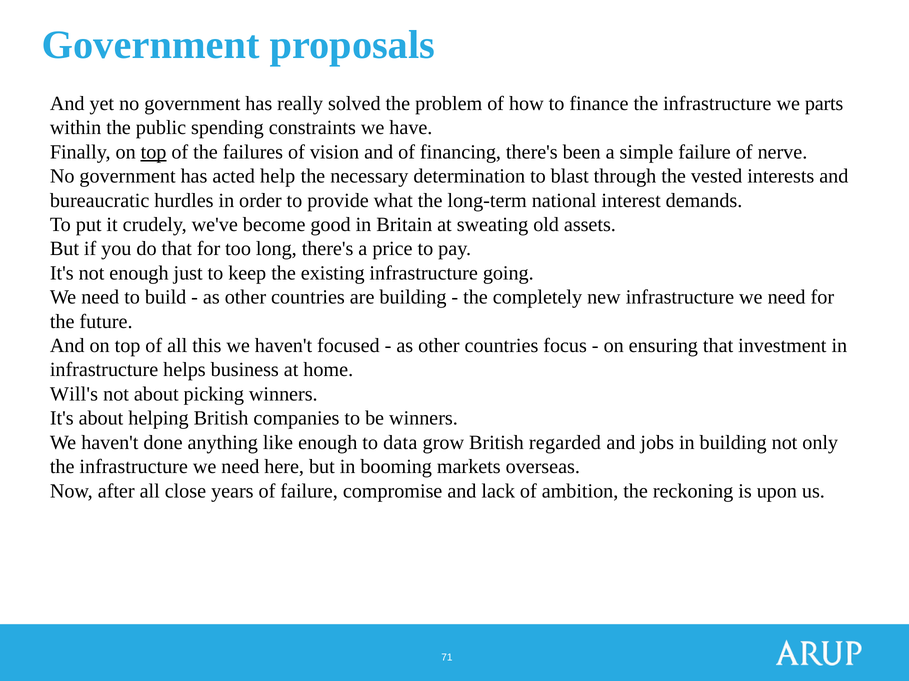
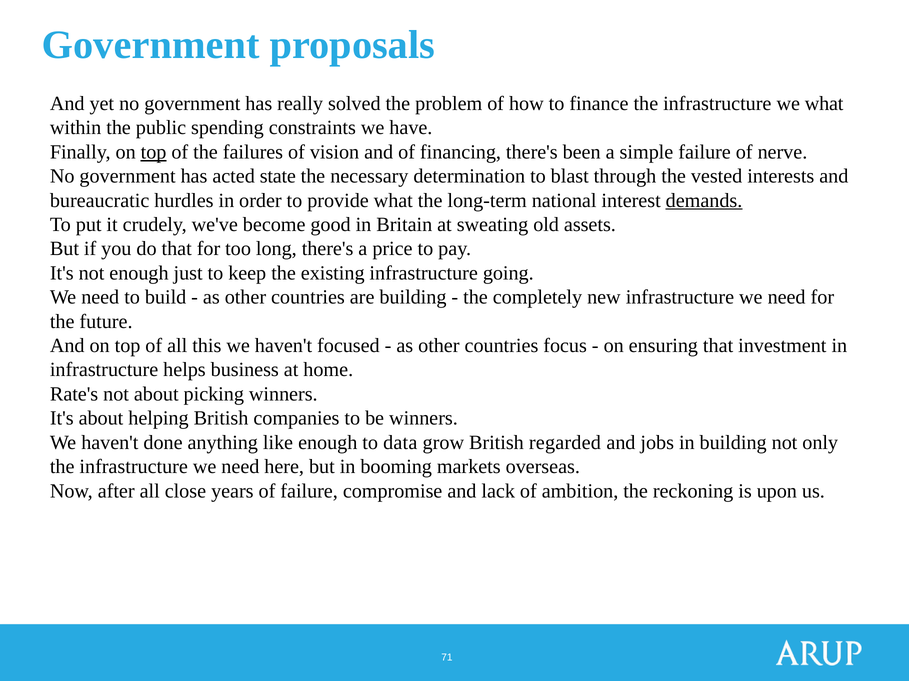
we parts: parts -> what (824, 104)
help: help -> state (278, 176)
demands underline: none -> present (704, 201)
Will's: Will's -> Rate's (74, 394)
